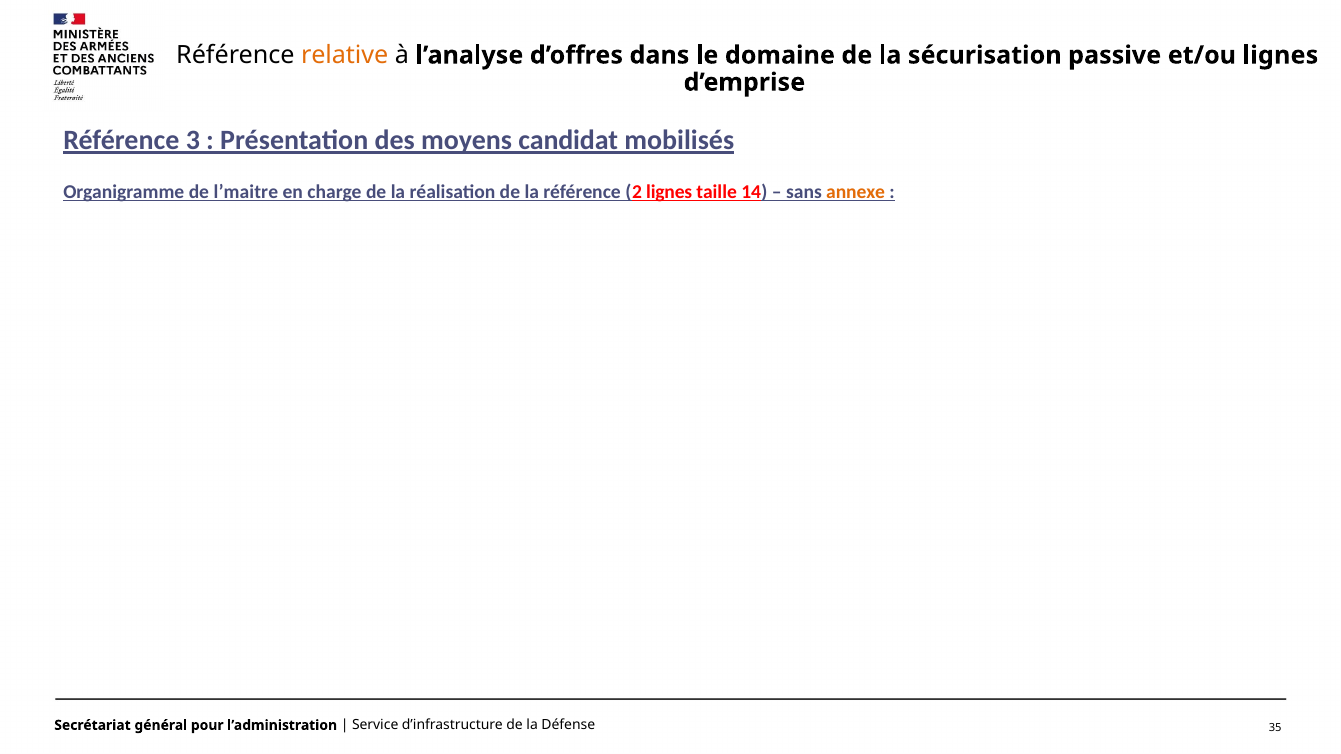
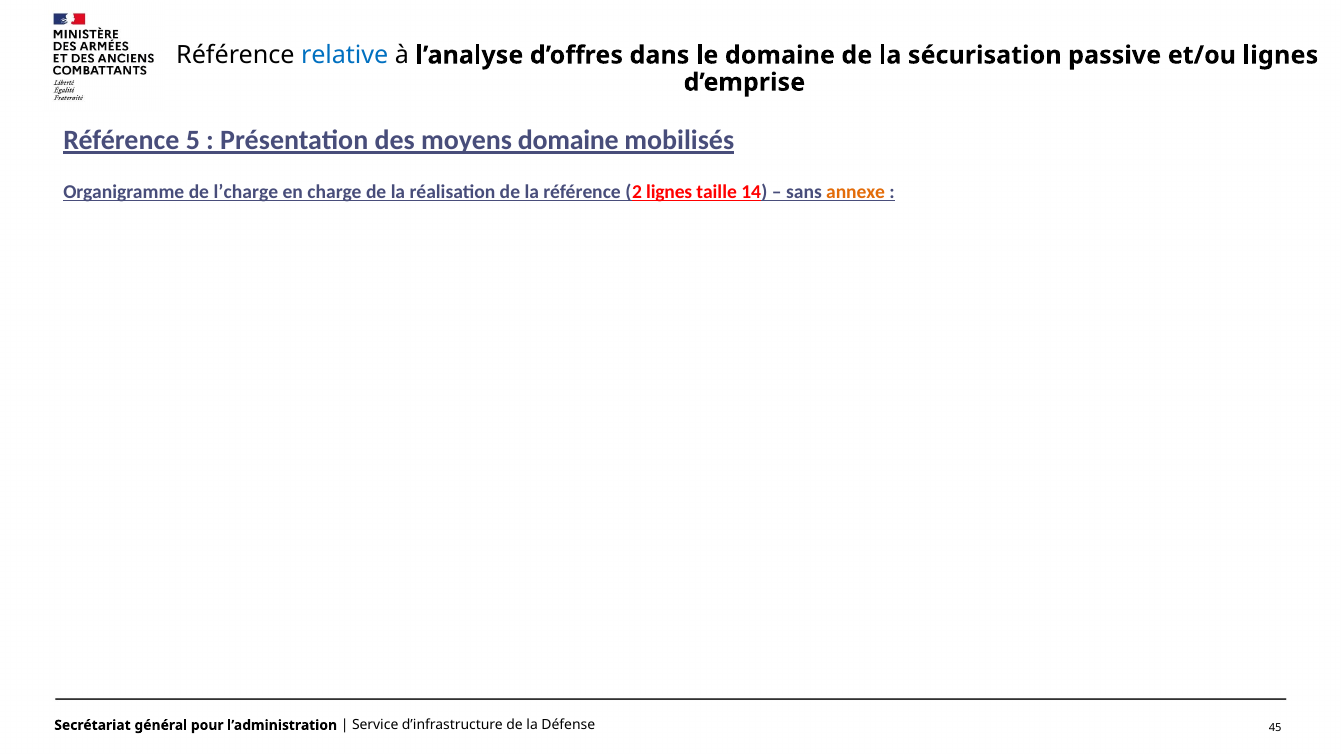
relative colour: orange -> blue (345, 55)
3: 3 -> 5 (193, 141)
moyens candidat: candidat -> domaine (568, 141)
l’maitre: l’maitre -> l’charge (246, 192)
35: 35 -> 45 (1275, 728)
